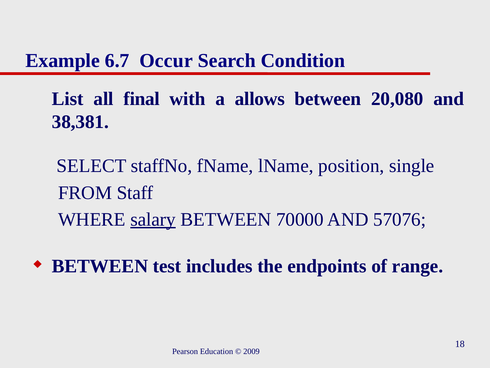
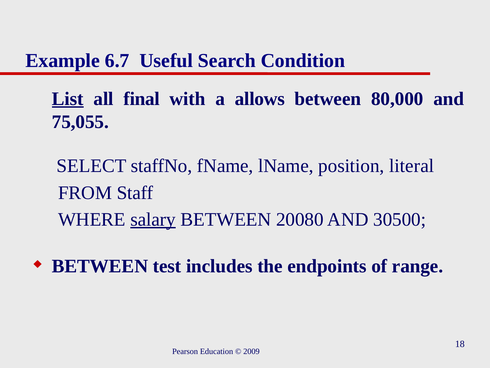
Occur: Occur -> Useful (166, 61)
List underline: none -> present (68, 99)
20,080: 20,080 -> 80,000 (397, 99)
38,381: 38,381 -> 75,055 (80, 122)
single: single -> literal (412, 166)
70000: 70000 -> 20080 (300, 219)
57076: 57076 -> 30500 (400, 219)
